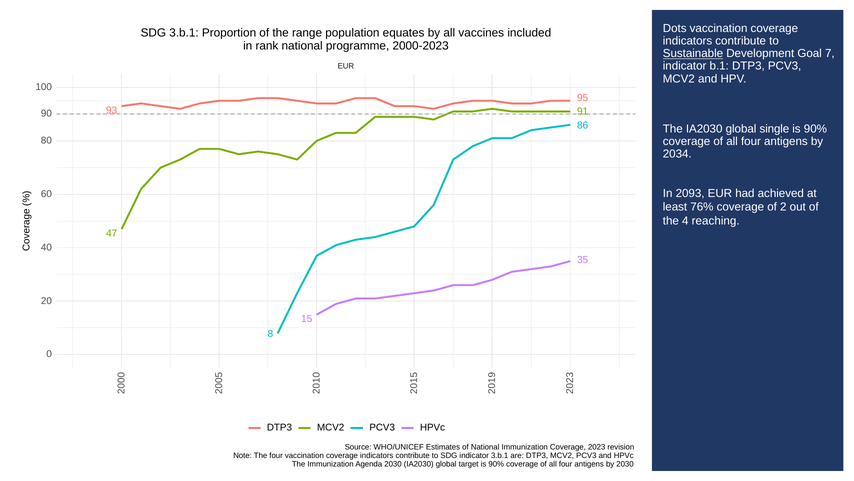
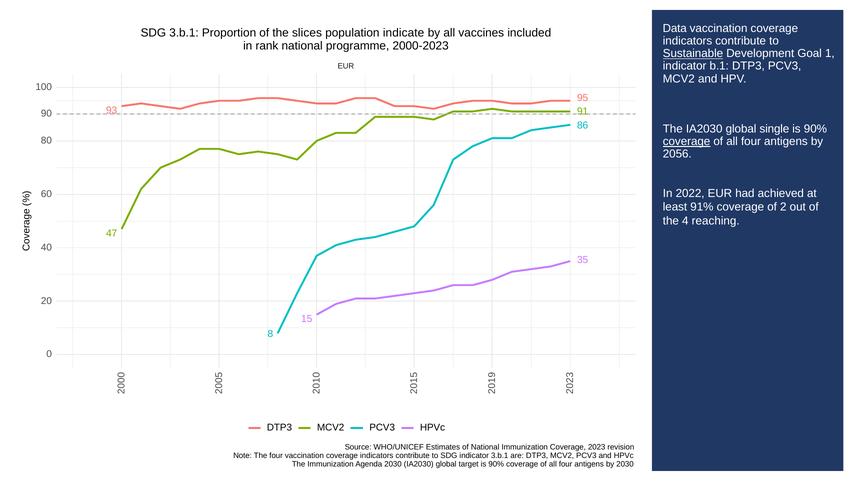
Dots: Dots -> Data (675, 29)
range: range -> slices (307, 33)
equates: equates -> indicate (404, 33)
Goal 7: 7 -> 1 (830, 54)
coverage underline: none -> present (687, 141)
2034: 2034 -> 2056 (677, 154)
2093: 2093 -> 2022 (690, 193)
76%: 76% -> 91% (702, 207)
